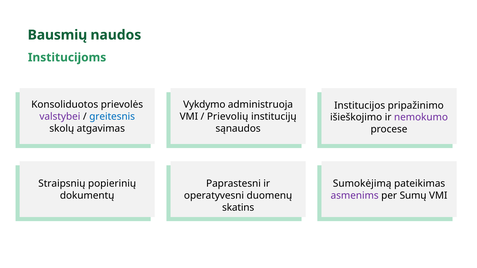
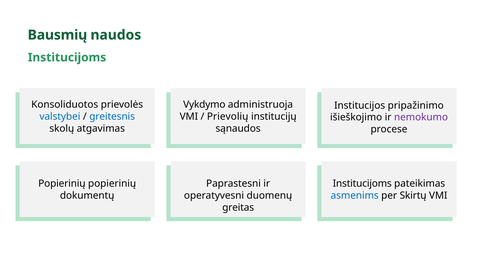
valstybei colour: purple -> blue (60, 117)
Straipsnių: Straipsnių -> Popierinių (62, 184)
Sumokėjimą: Sumokėjimą -> Institucijoms (362, 184)
asmenims colour: purple -> blue (355, 196)
Sumų: Sumų -> Skirtų (413, 196)
skatins: skatins -> greitas (238, 208)
